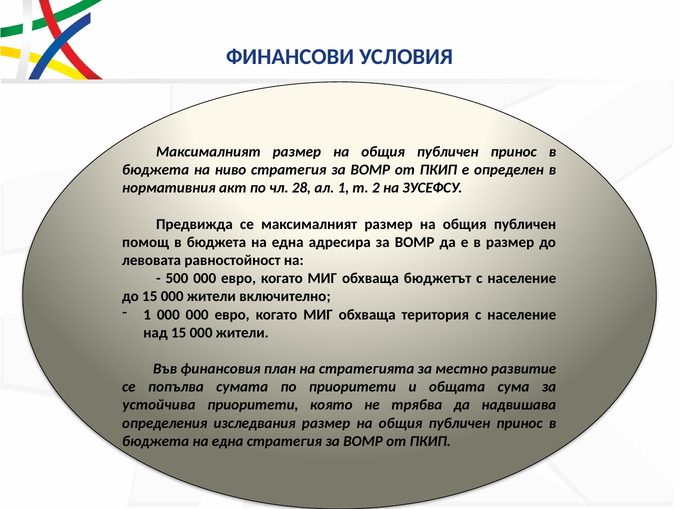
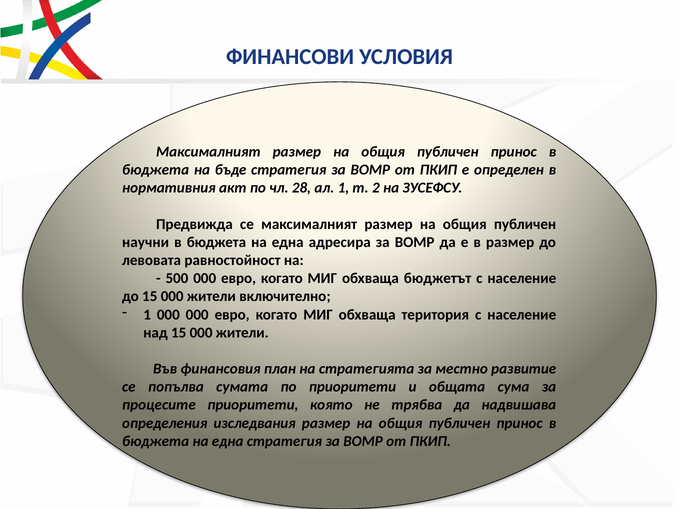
ниво: ниво -> бъде (231, 170)
помощ: помощ -> научни (146, 242)
устойчива: устойчива -> процесите (159, 405)
